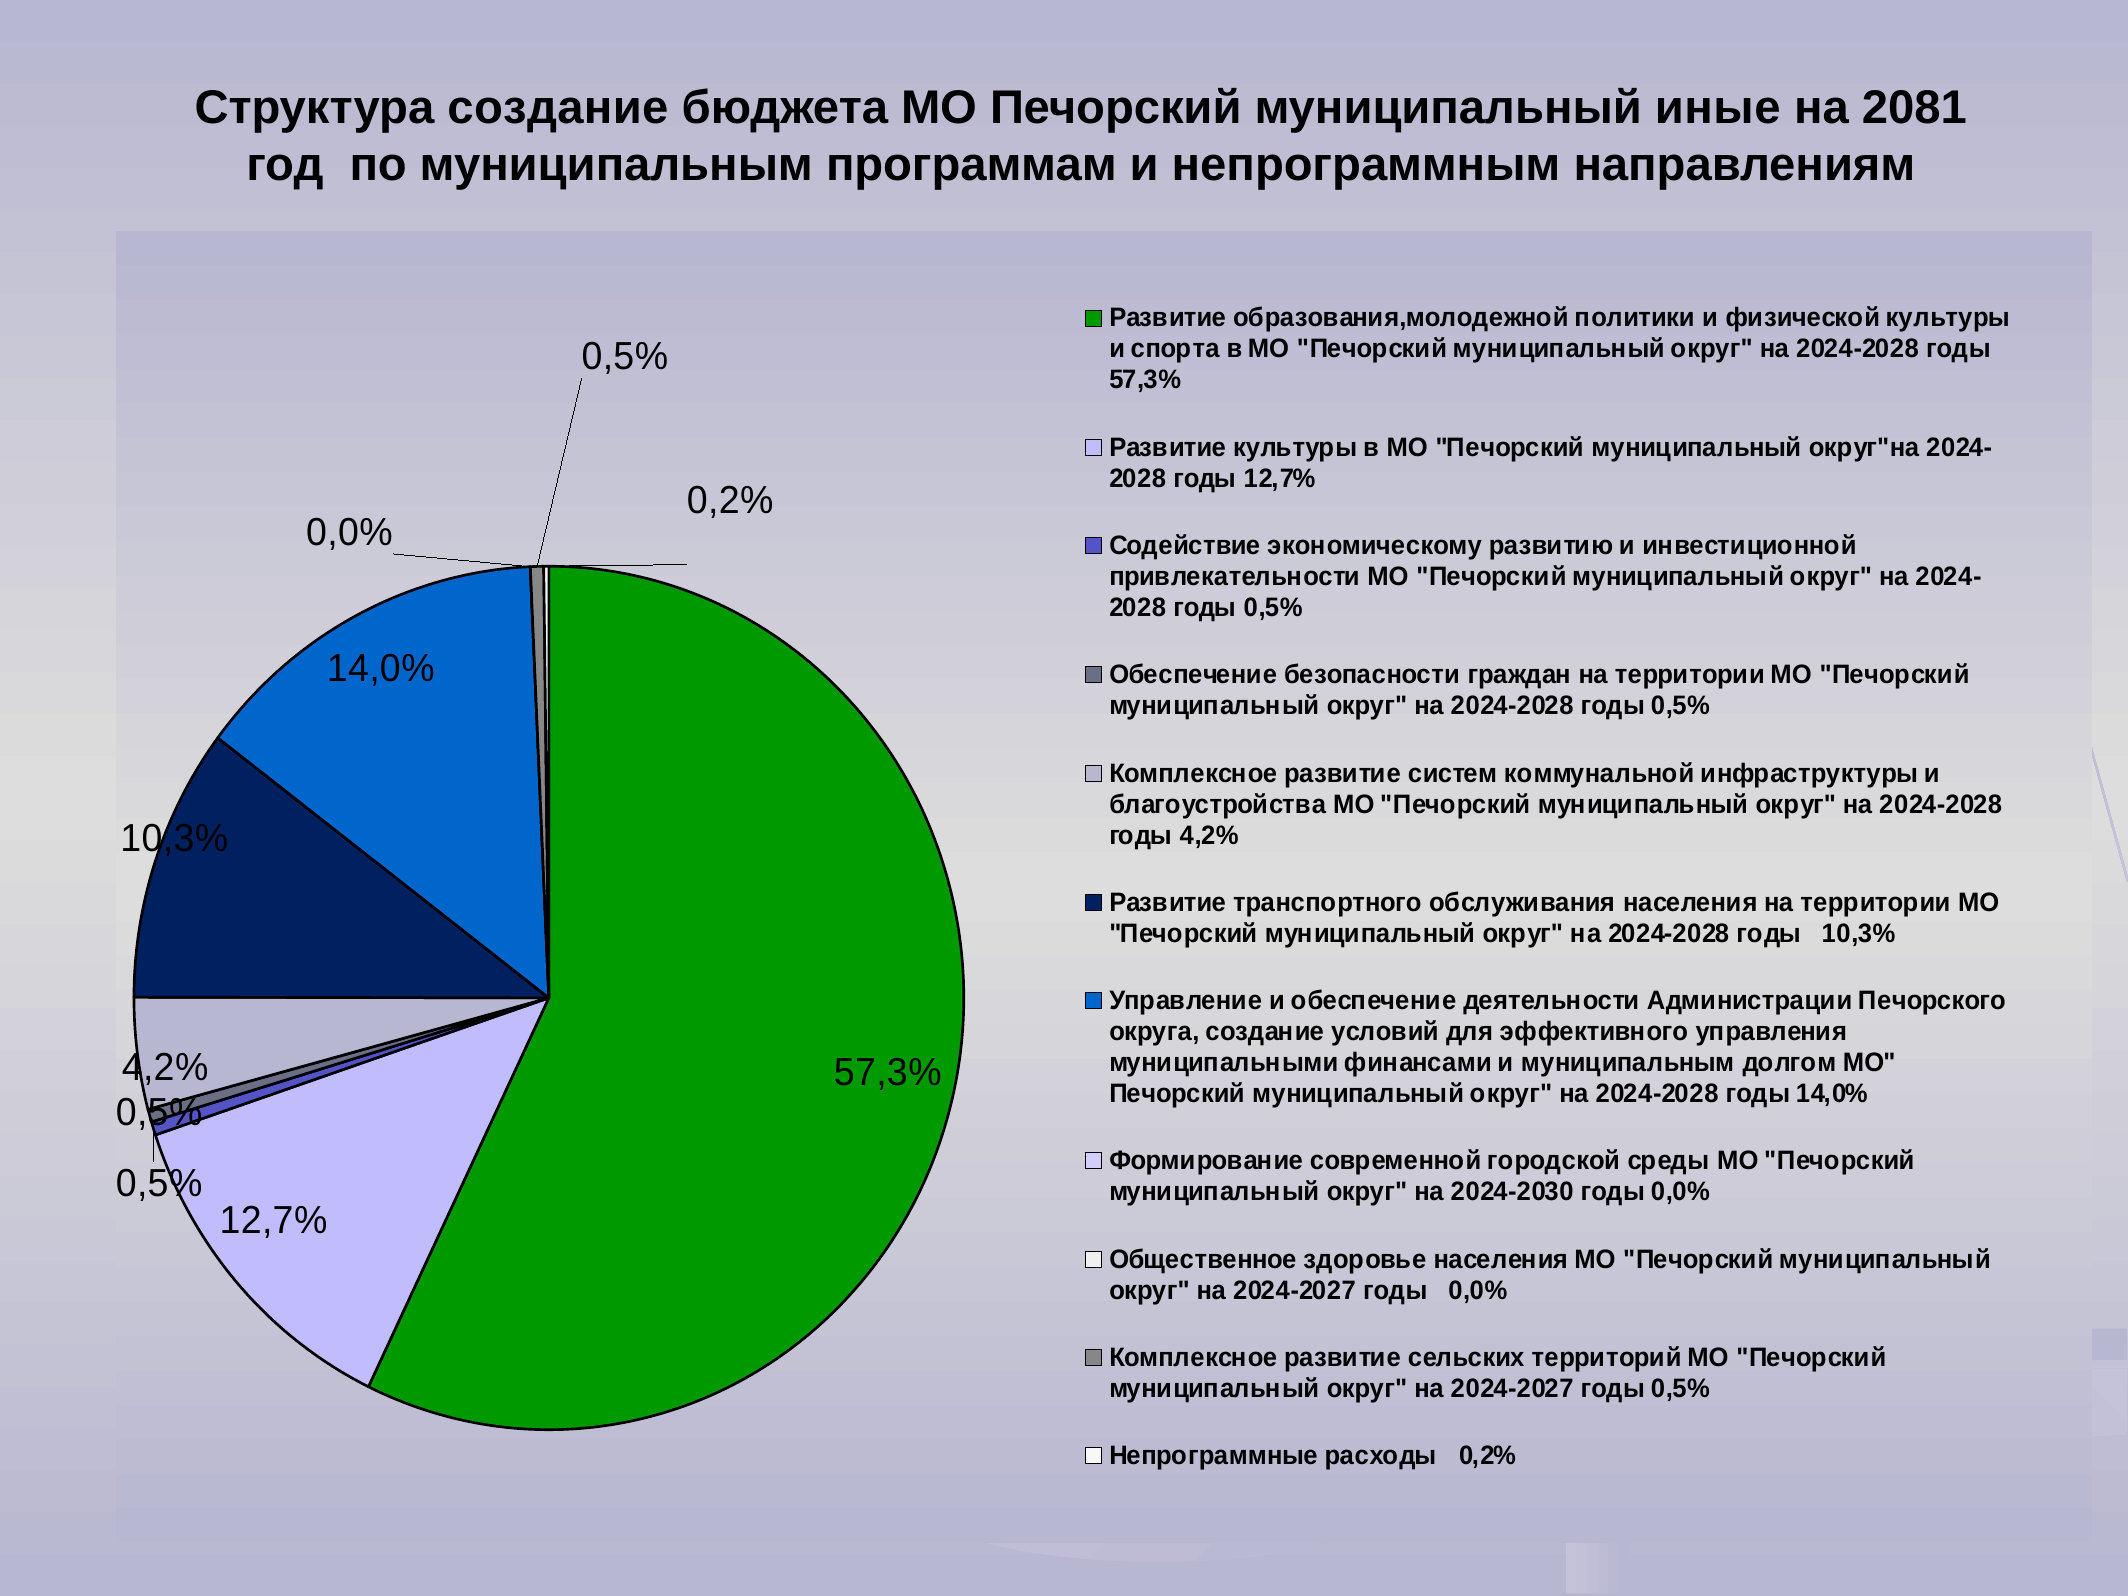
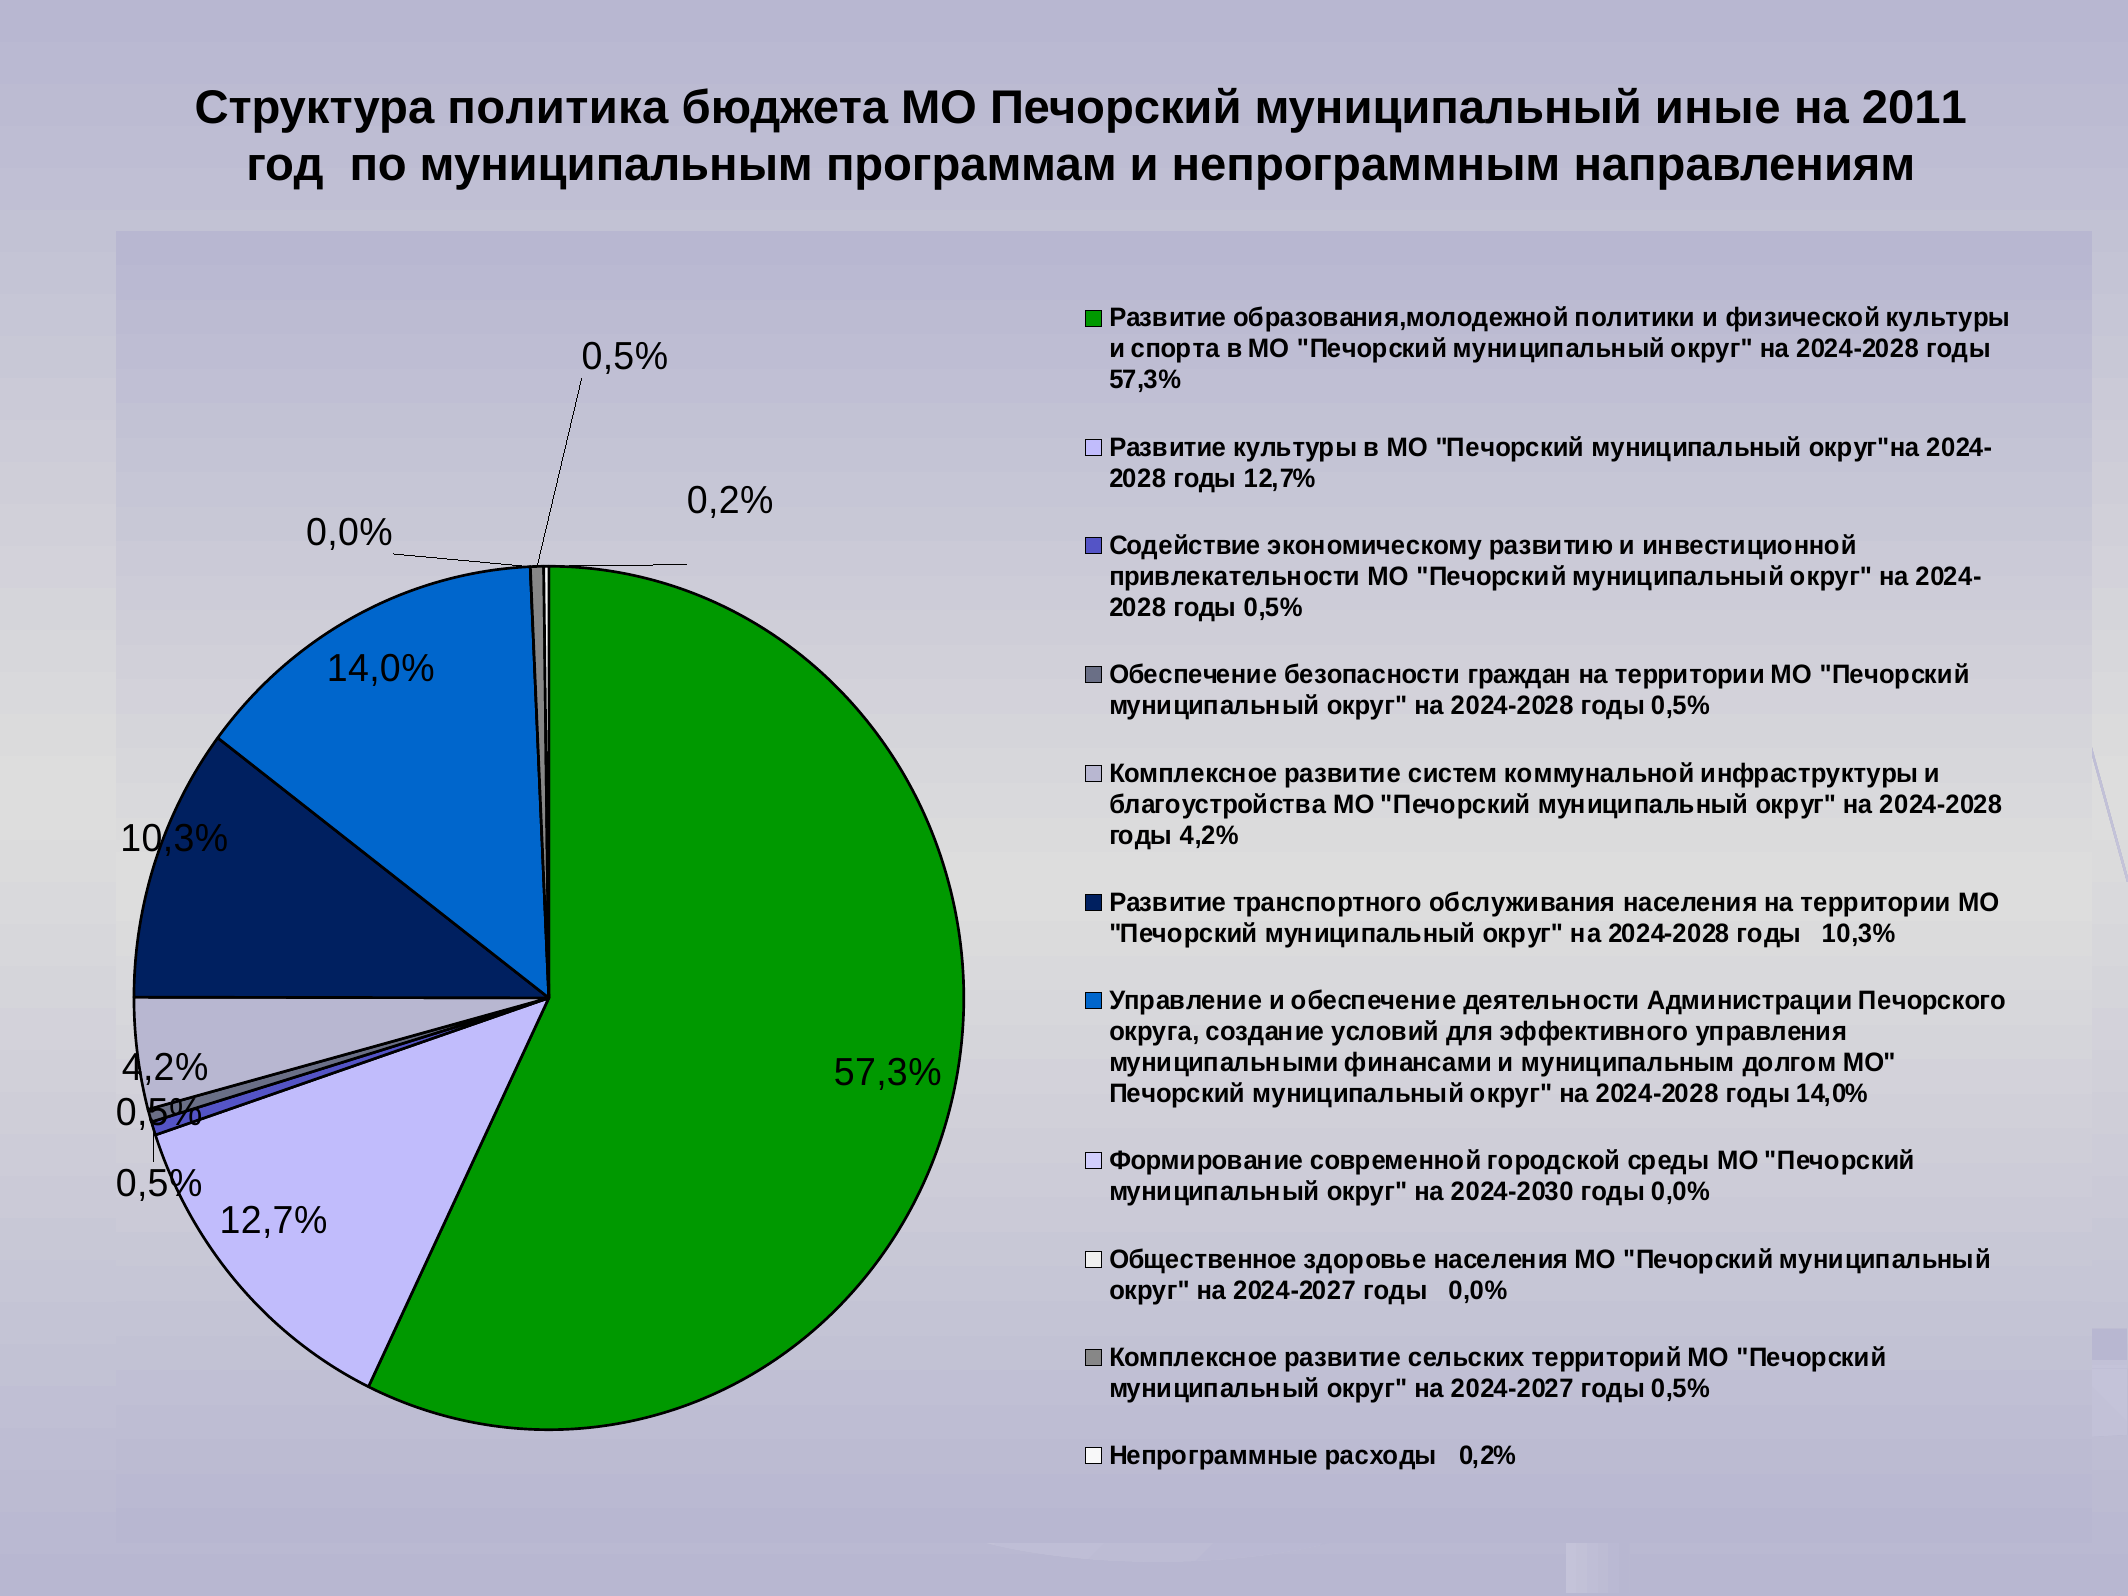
Структура создание: создание -> политика (558, 108)
2081: 2081 -> 2011 (1914, 108)
